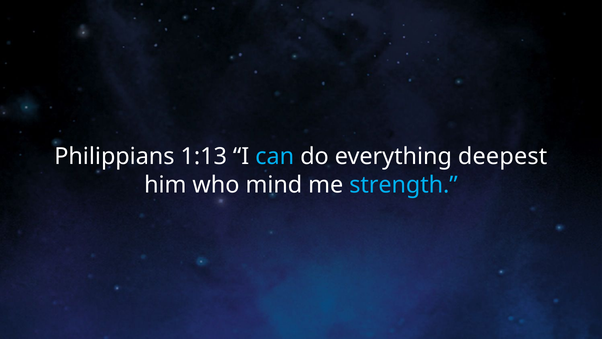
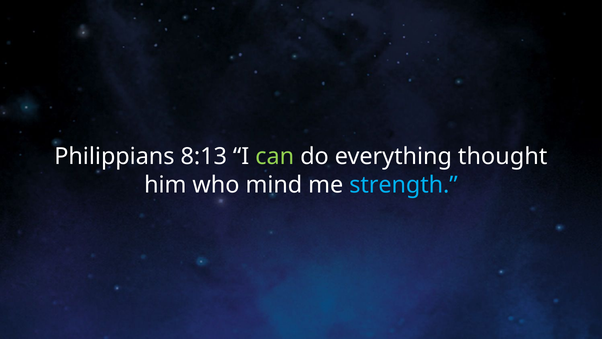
1:13: 1:13 -> 8:13 (204, 157)
can colour: light blue -> light green (275, 157)
deepest: deepest -> thought (503, 157)
